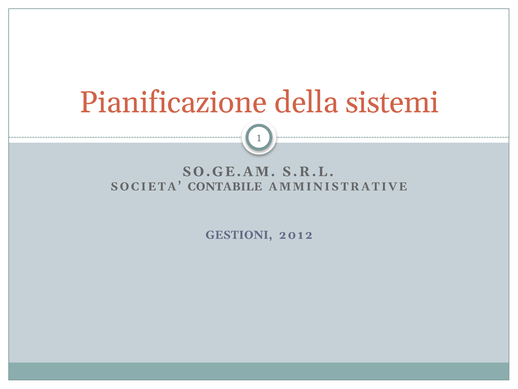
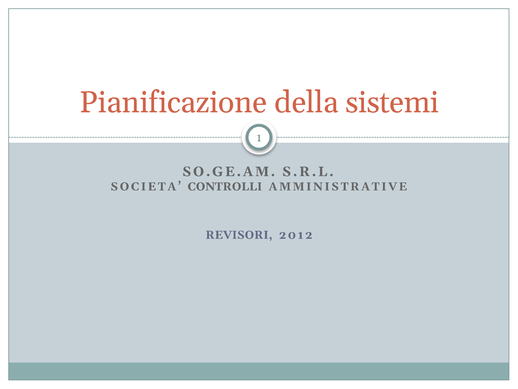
CONTABILE: CONTABILE -> CONTROLLI (225, 186)
GESTIONI: GESTIONI -> REVISORI (239, 235)
